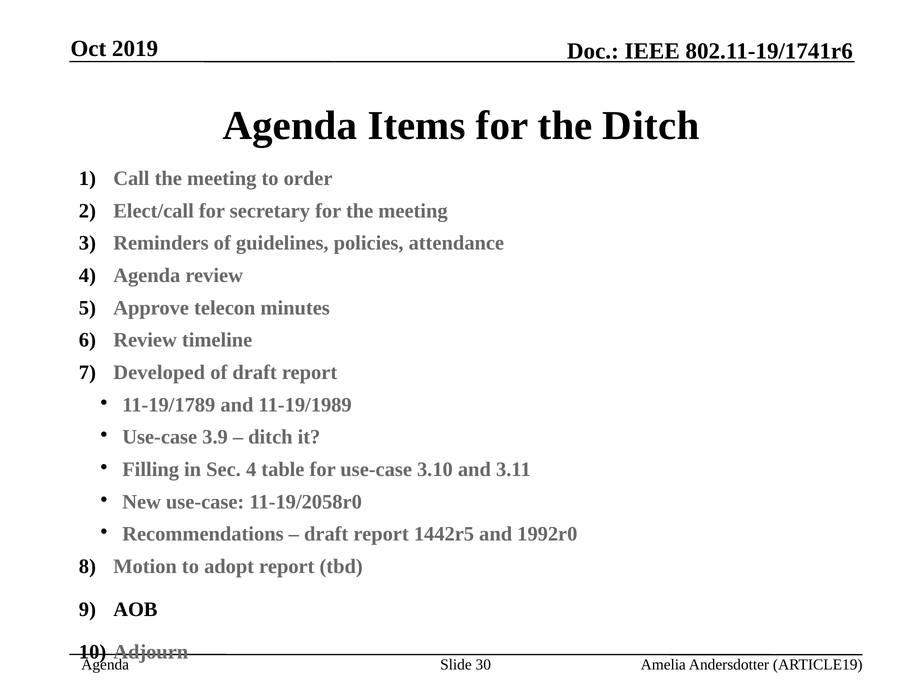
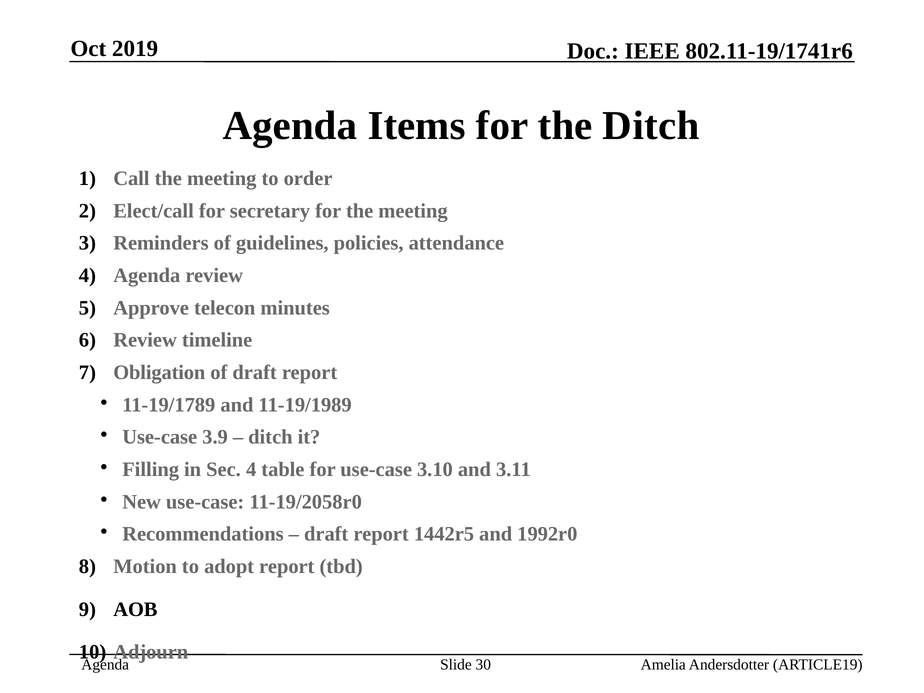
Developed: Developed -> Obligation (159, 372)
